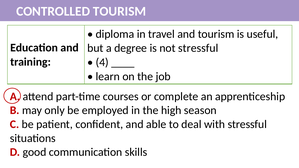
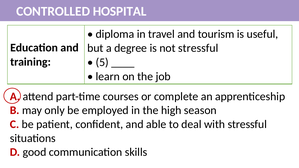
CONTROLLED TOURISM: TOURISM -> HOSPITAL (120, 11)
4: 4 -> 5 (102, 62)
